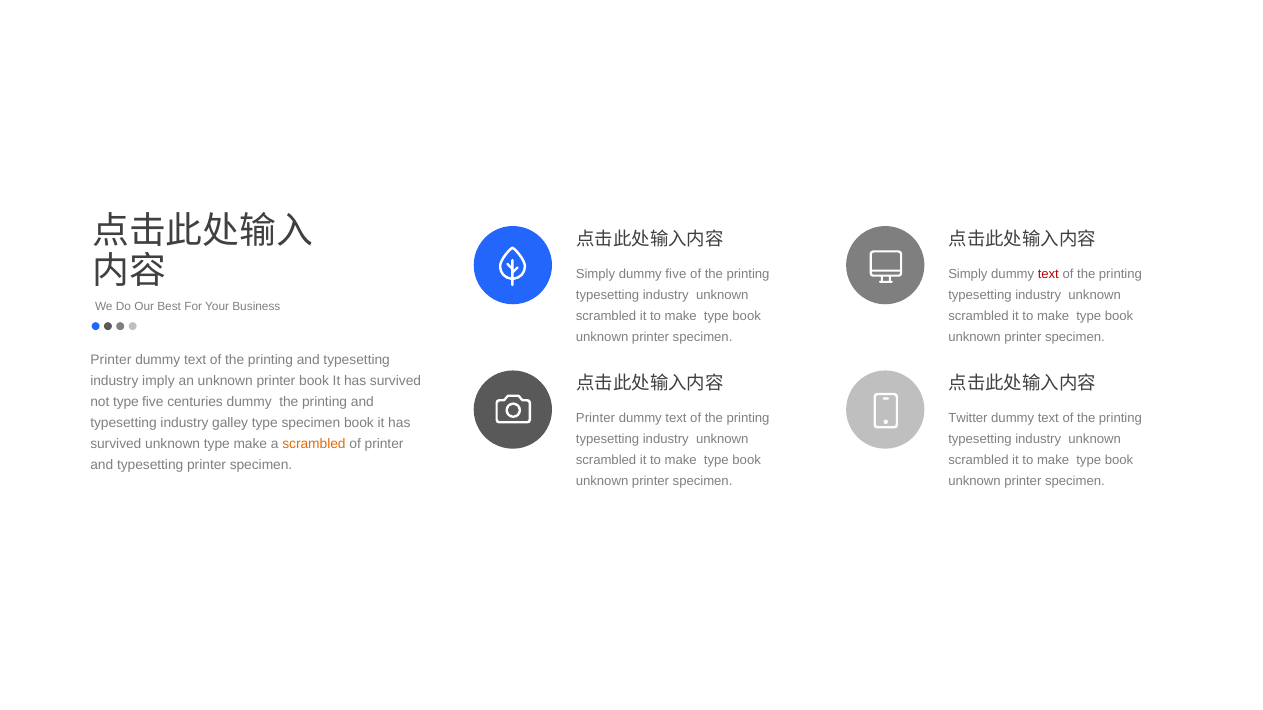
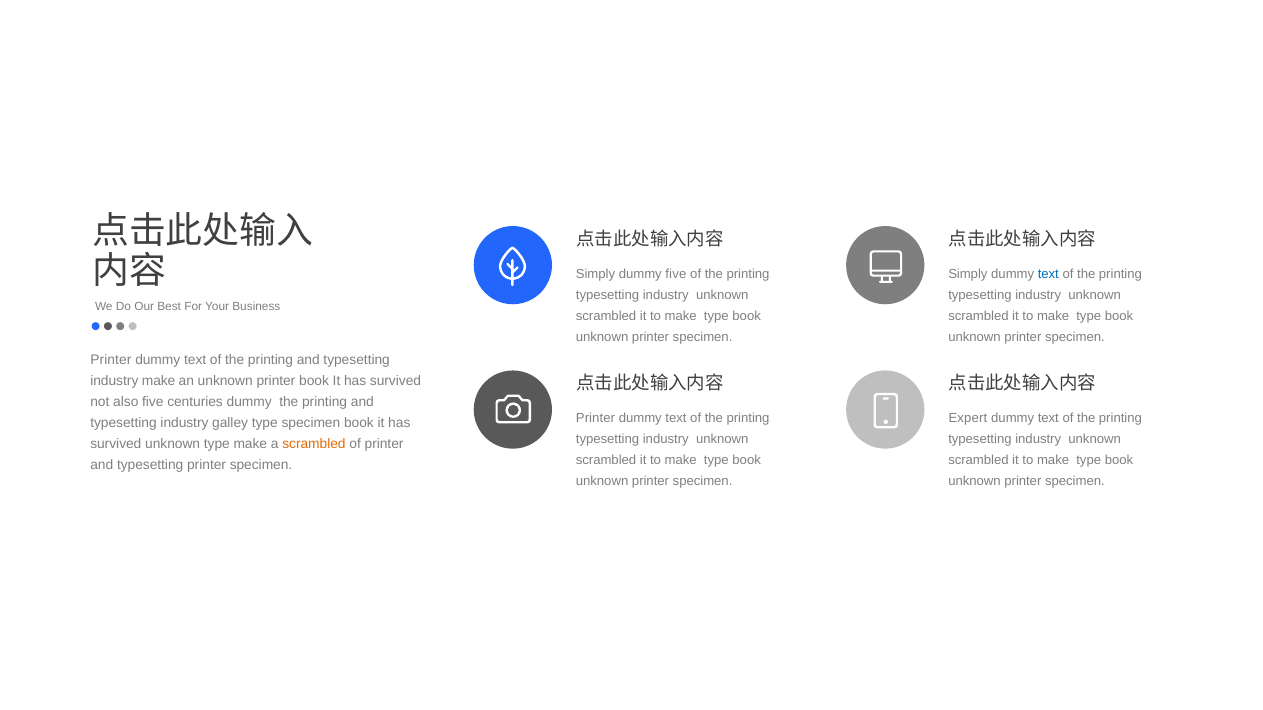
text colour: red -> blue (1048, 274)
industry imply: imply -> make (159, 381)
not type: type -> also (126, 402)
Twitter: Twitter -> Expert (968, 418)
